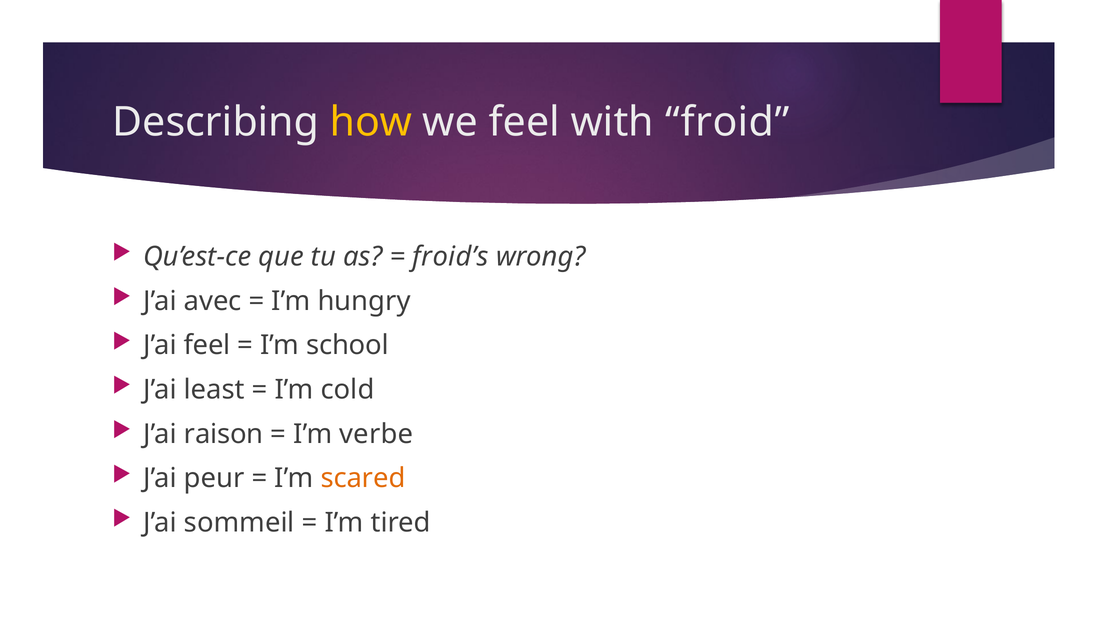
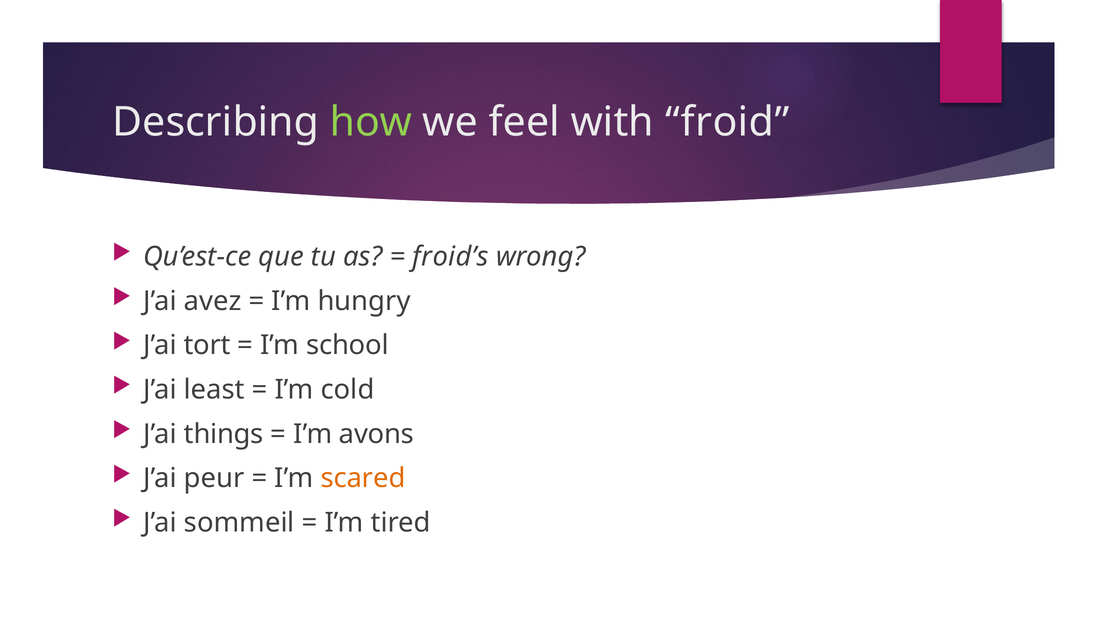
how colour: yellow -> light green (371, 122)
avec: avec -> avez (213, 301)
J’ai feel: feel -> tort (207, 346)
raison: raison -> things (224, 435)
verbe: verbe -> avons (376, 435)
